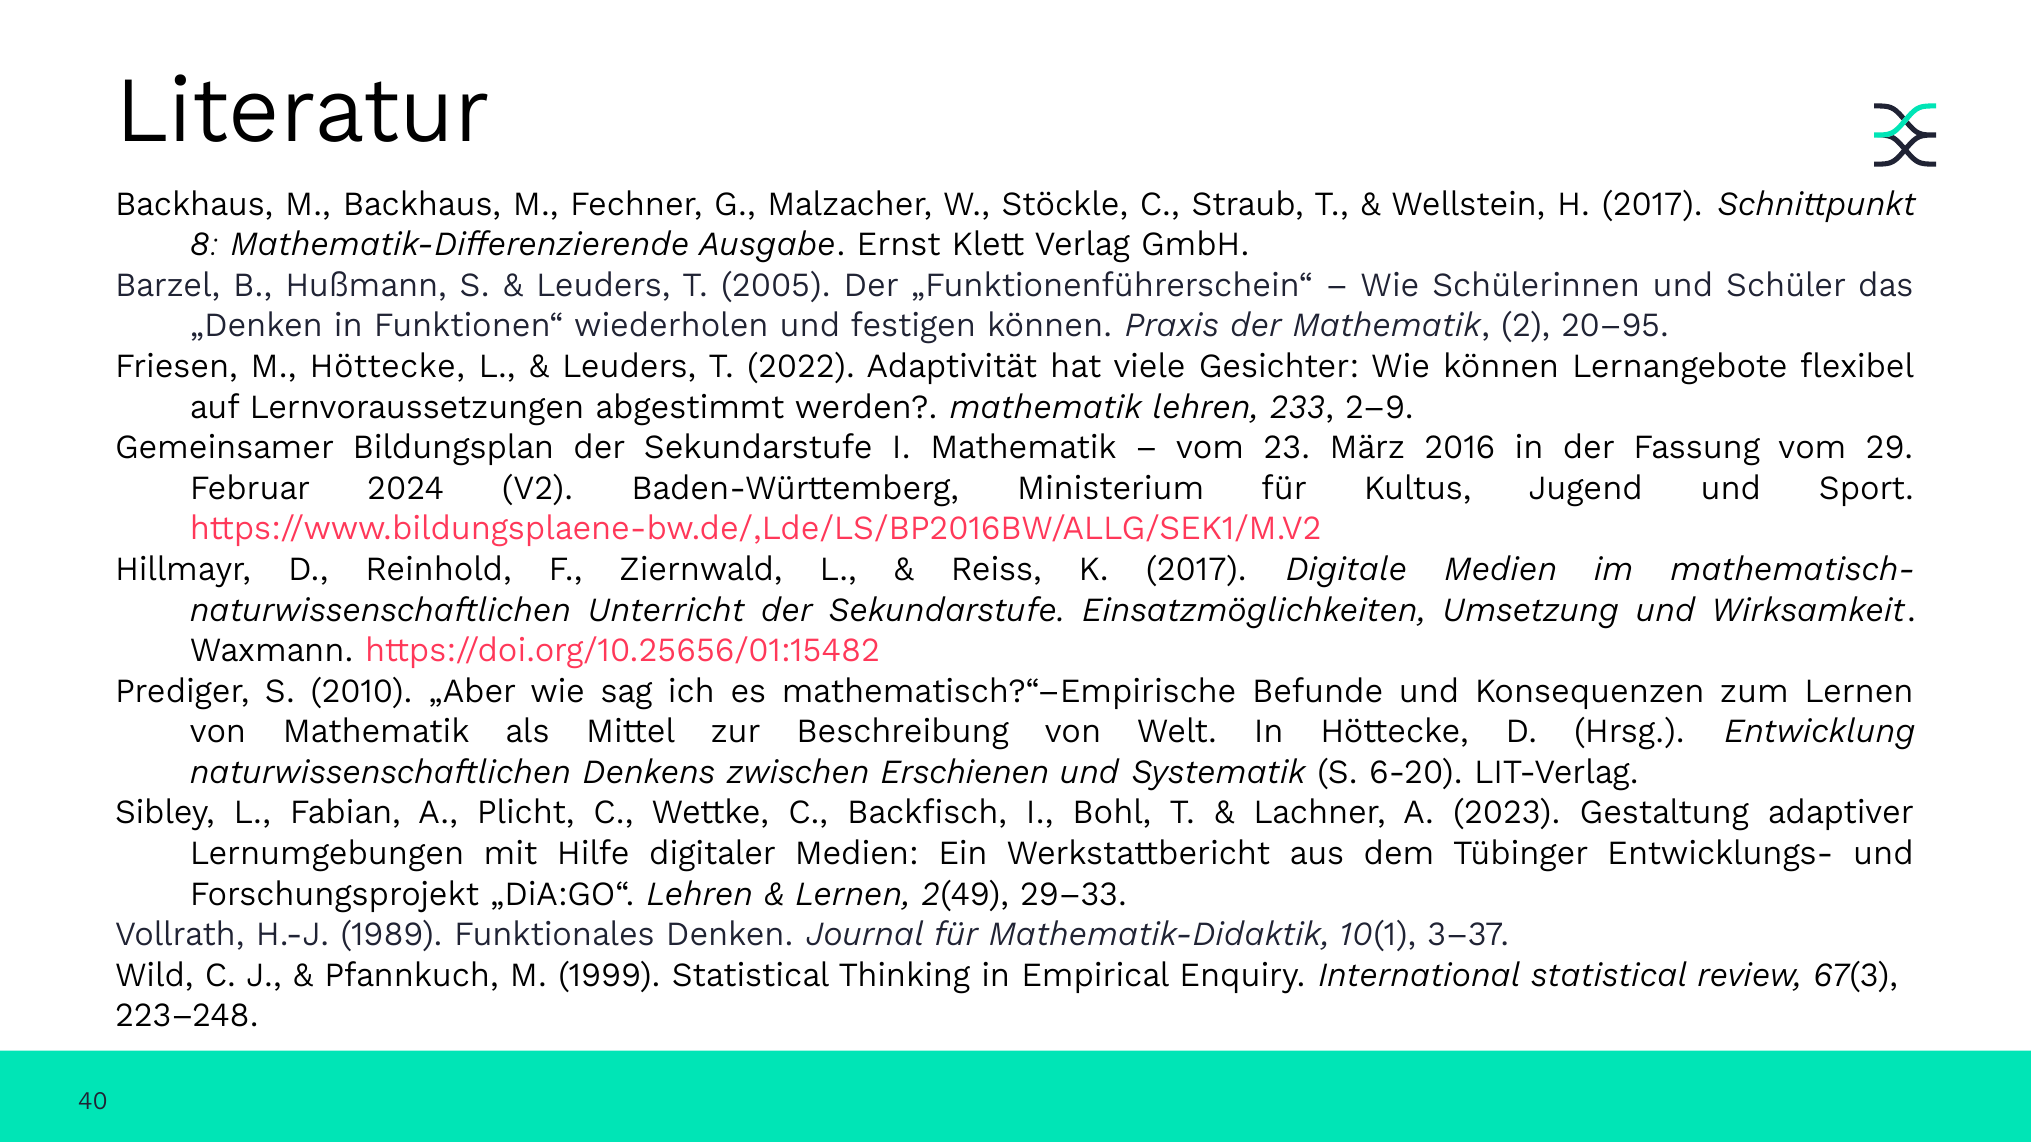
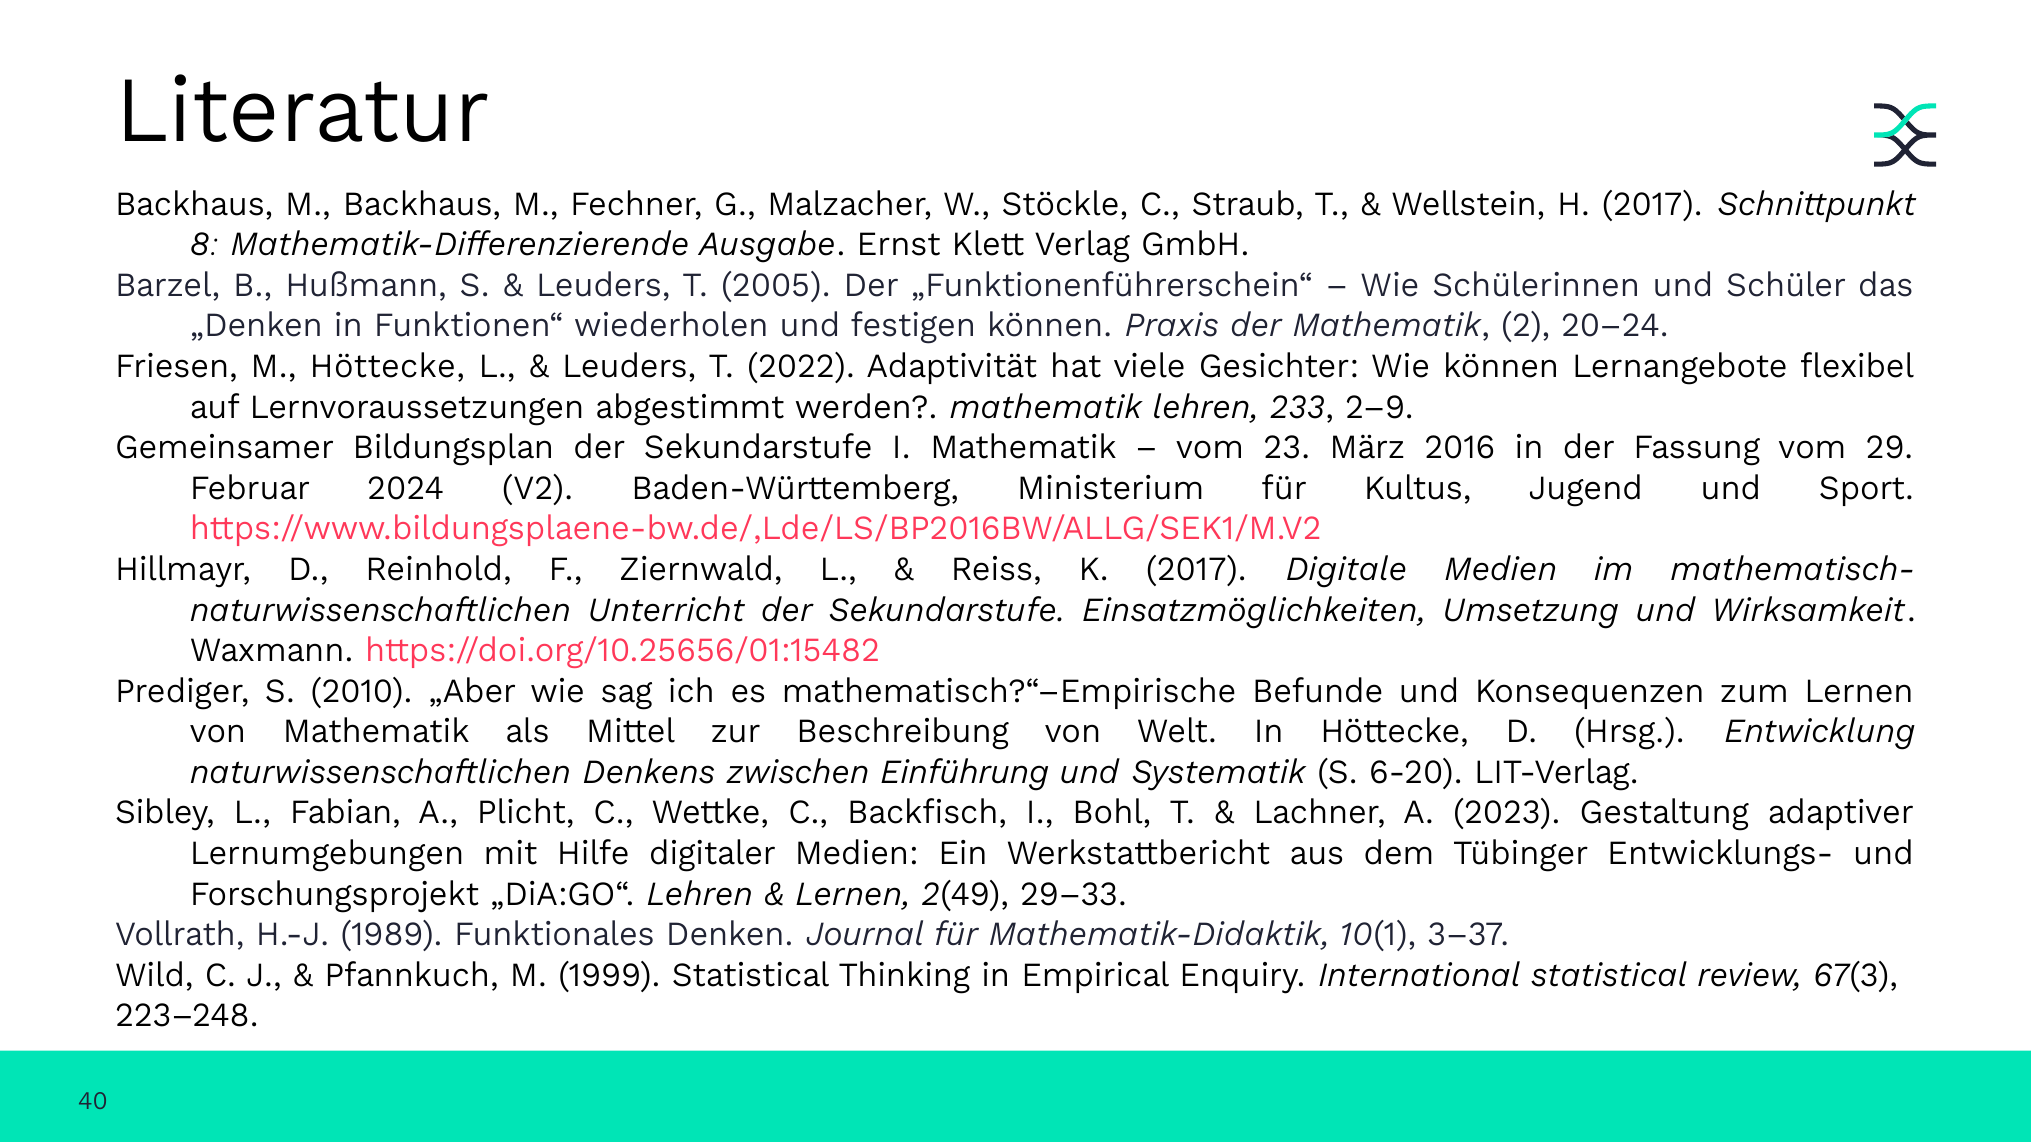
20–95: 20–95 -> 20–24 (1615, 326)
Erschienen: Erschienen -> Einführung (965, 773)
